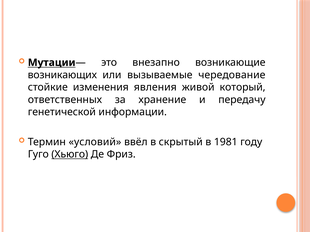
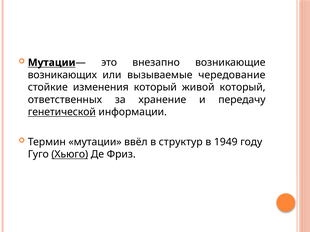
изменения явления: явления -> который (155, 88)
генетической underline: none -> present (62, 112)
Термин условий: условий -> мутации (95, 142)
скрытый: скрытый -> структур (181, 142)
1981: 1981 -> 1949 (226, 142)
